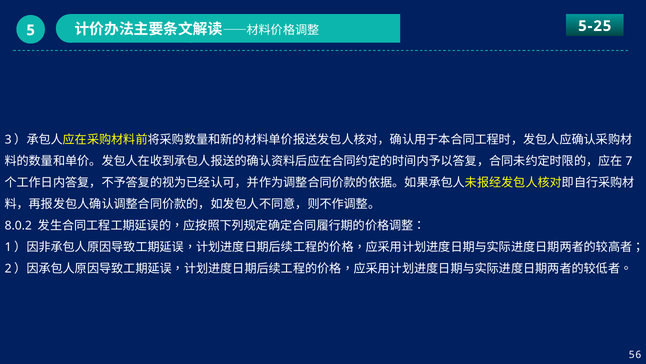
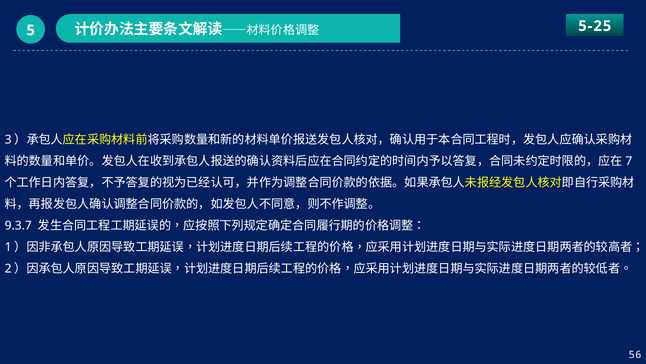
8.0.2: 8.0.2 -> 9.3.7 (18, 226)
